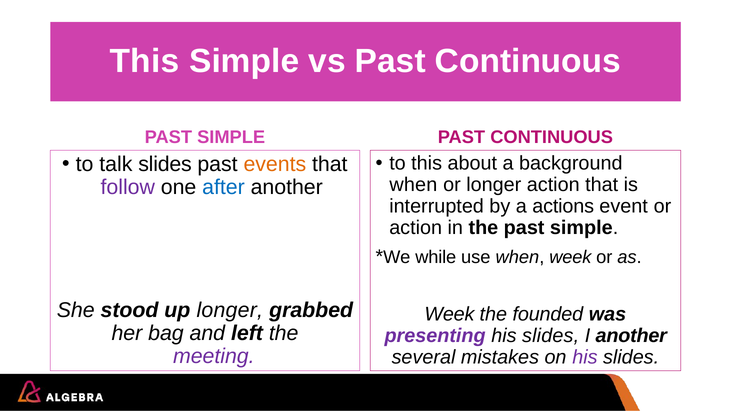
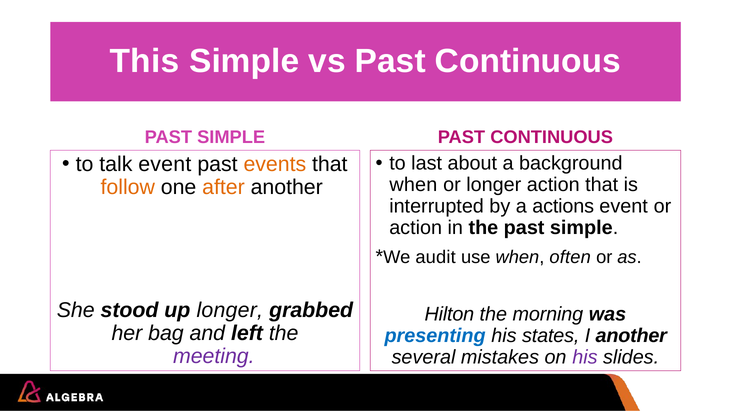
to this: this -> last (427, 164)
talk slides: slides -> event (165, 164)
follow colour: purple -> orange (128, 187)
after colour: blue -> orange (223, 187)
while: while -> audit (436, 257)
when week: week -> often (570, 257)
Week: Week -> Hilton (449, 315)
founded: founded -> morning (548, 315)
presenting colour: purple -> blue (435, 336)
slides: slides -> states (551, 336)
